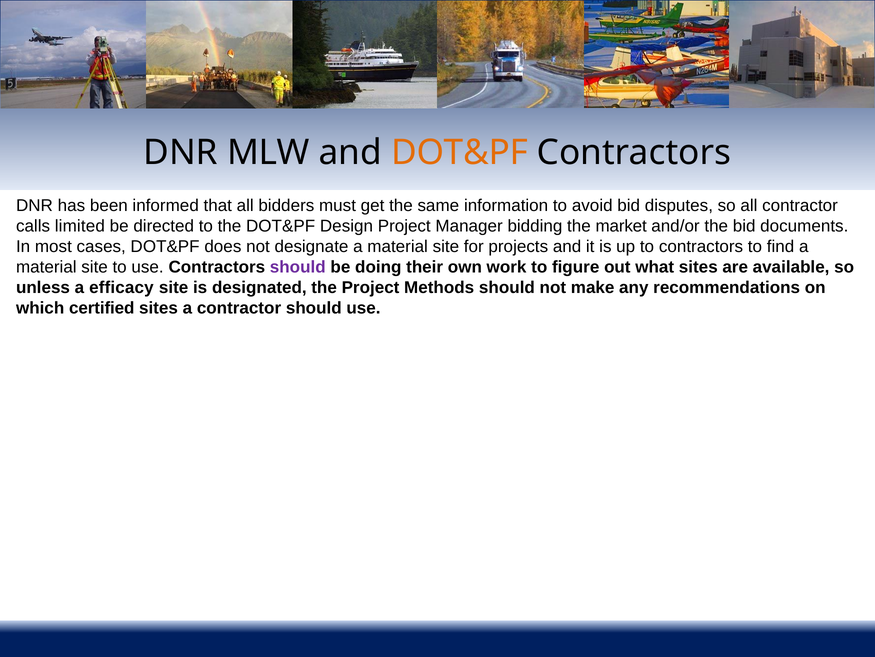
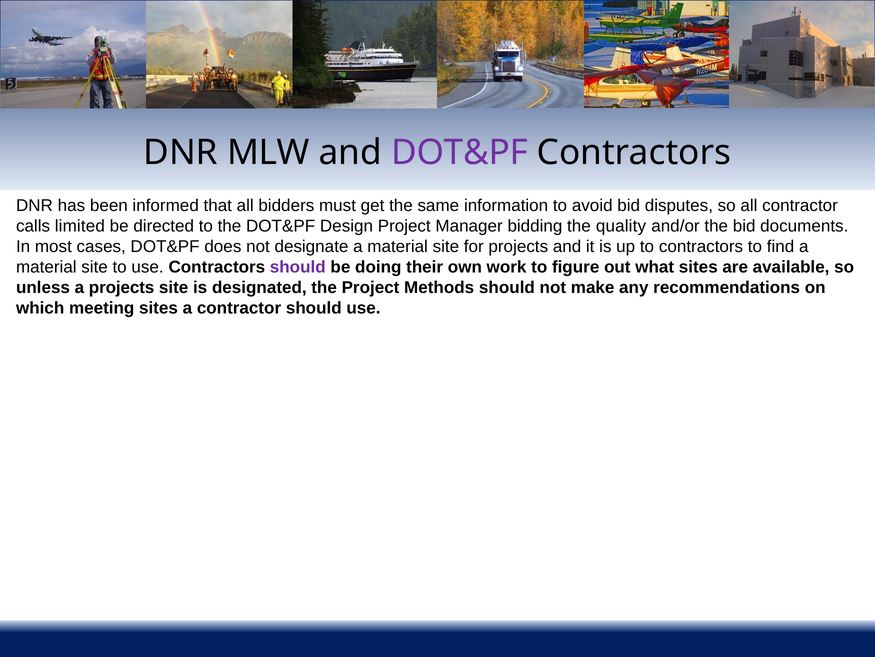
DOT&PF colour: orange -> purple (459, 153)
market: market -> quality (621, 226)
a efficacy: efficacy -> projects (122, 287)
certified: certified -> meeting (102, 308)
